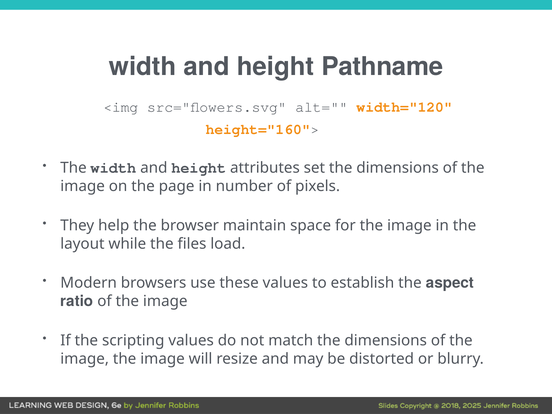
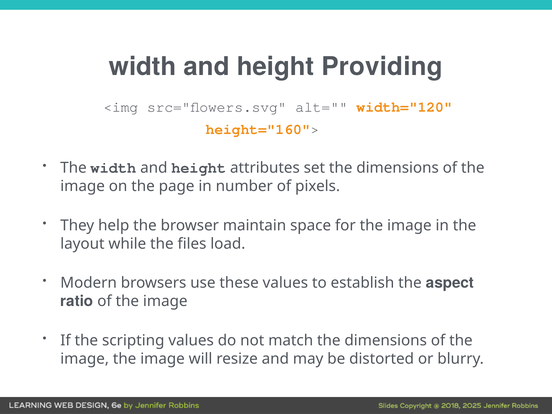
Pathname: Pathname -> Providing (382, 66)
